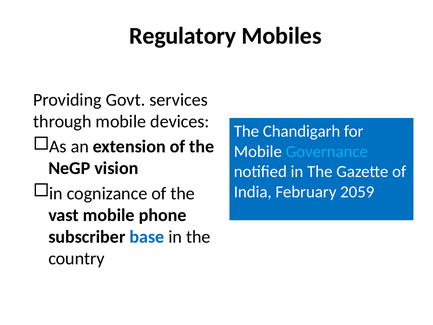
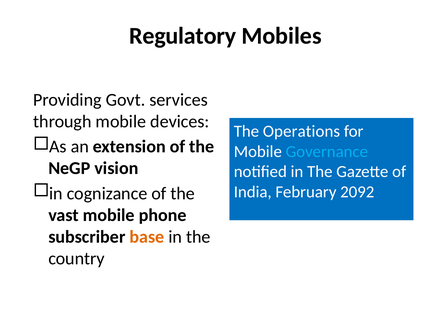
Chandigarh: Chandigarh -> Operations (301, 131)
2059: 2059 -> 2092 (357, 192)
base colour: blue -> orange (147, 237)
